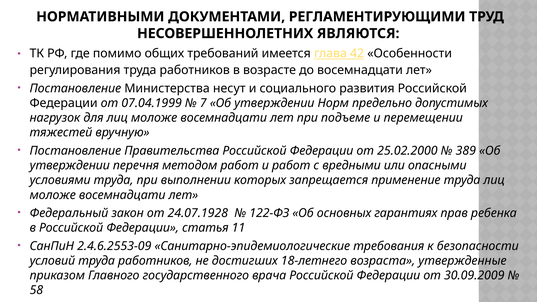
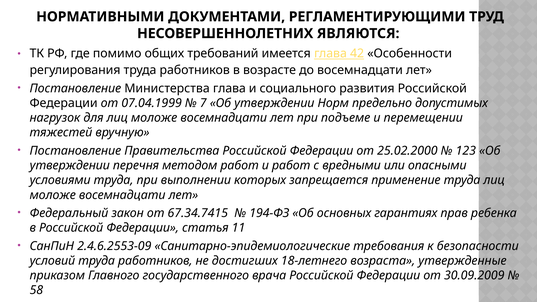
Министерства несут: несут -> глава (229, 88)
389: 389 -> 123 (466, 151)
24.07.1928: 24.07.1928 -> 67.34.7415 (198, 213)
122-ФЗ: 122-ФЗ -> 194-ФЗ (269, 213)
